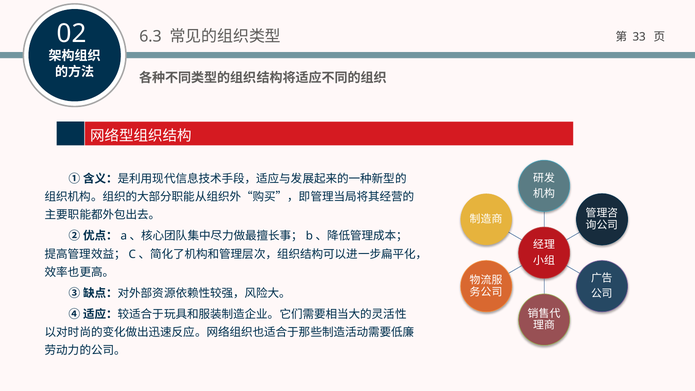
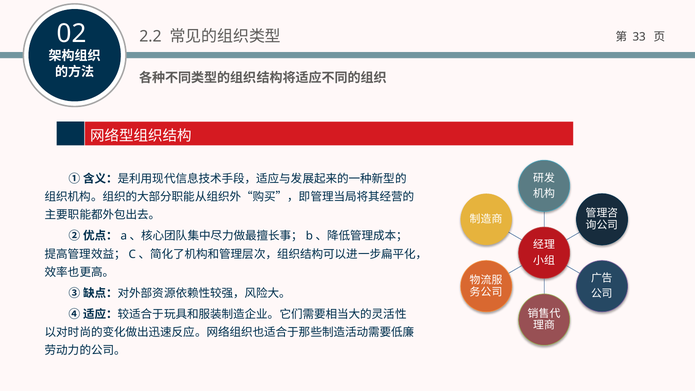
6.3: 6.3 -> 2.2 (151, 36)
